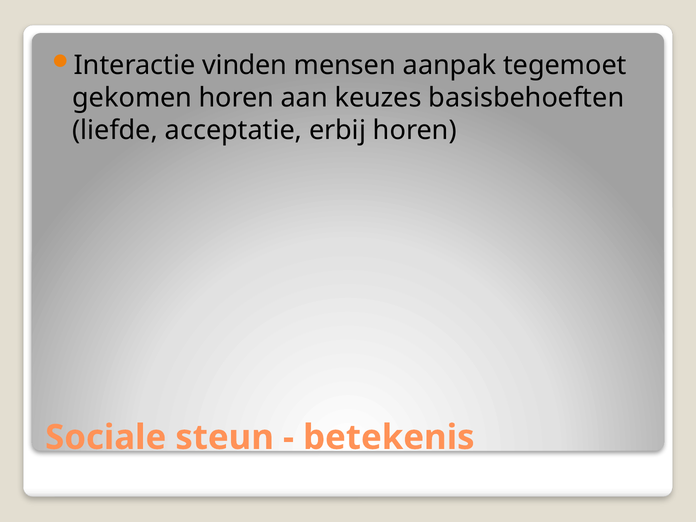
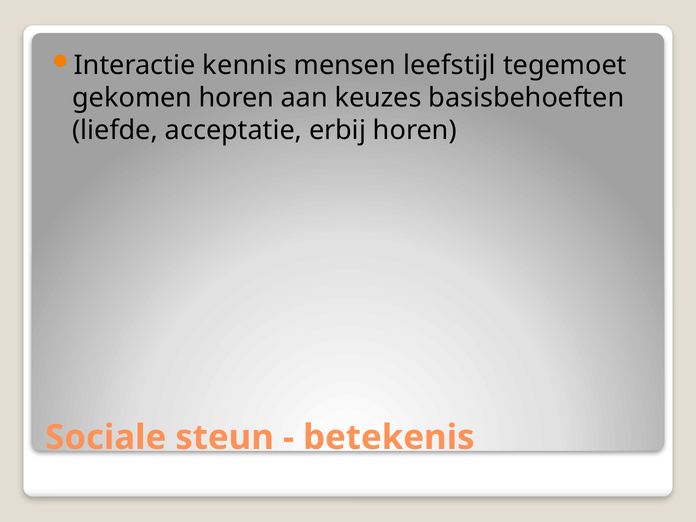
vinden: vinden -> kennis (244, 65)
aanpak: aanpak -> leefstijl (449, 65)
